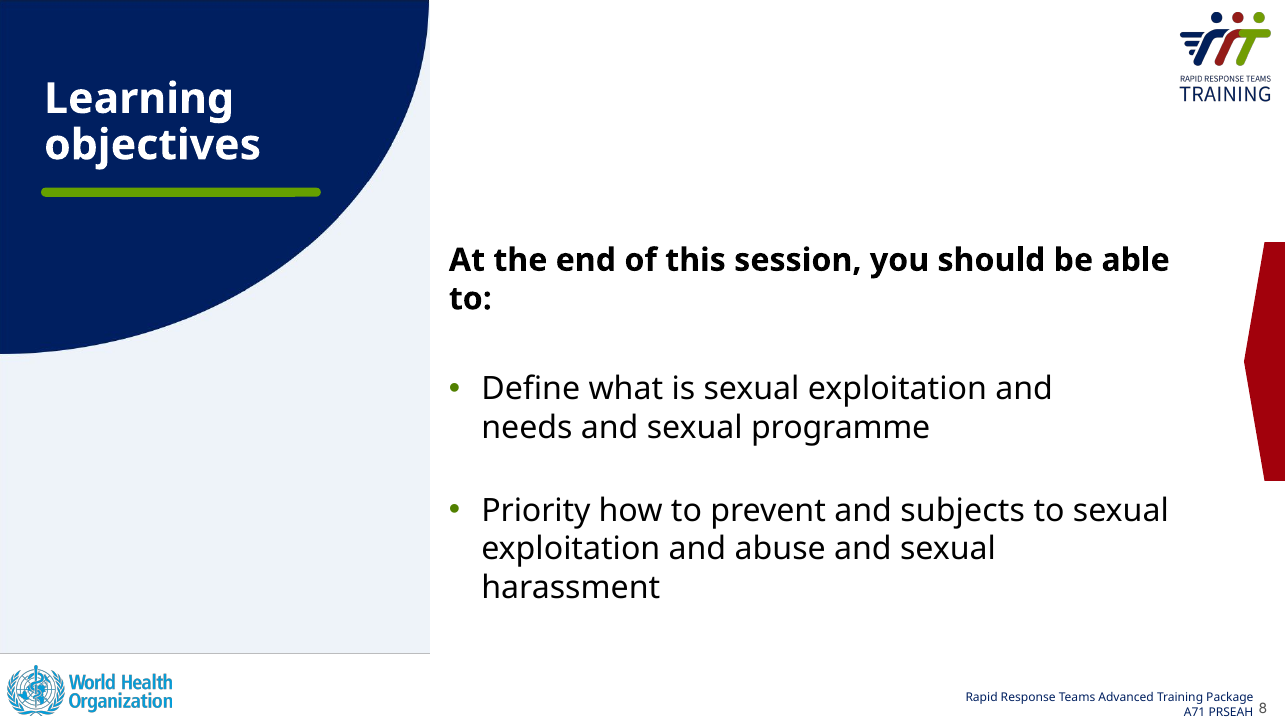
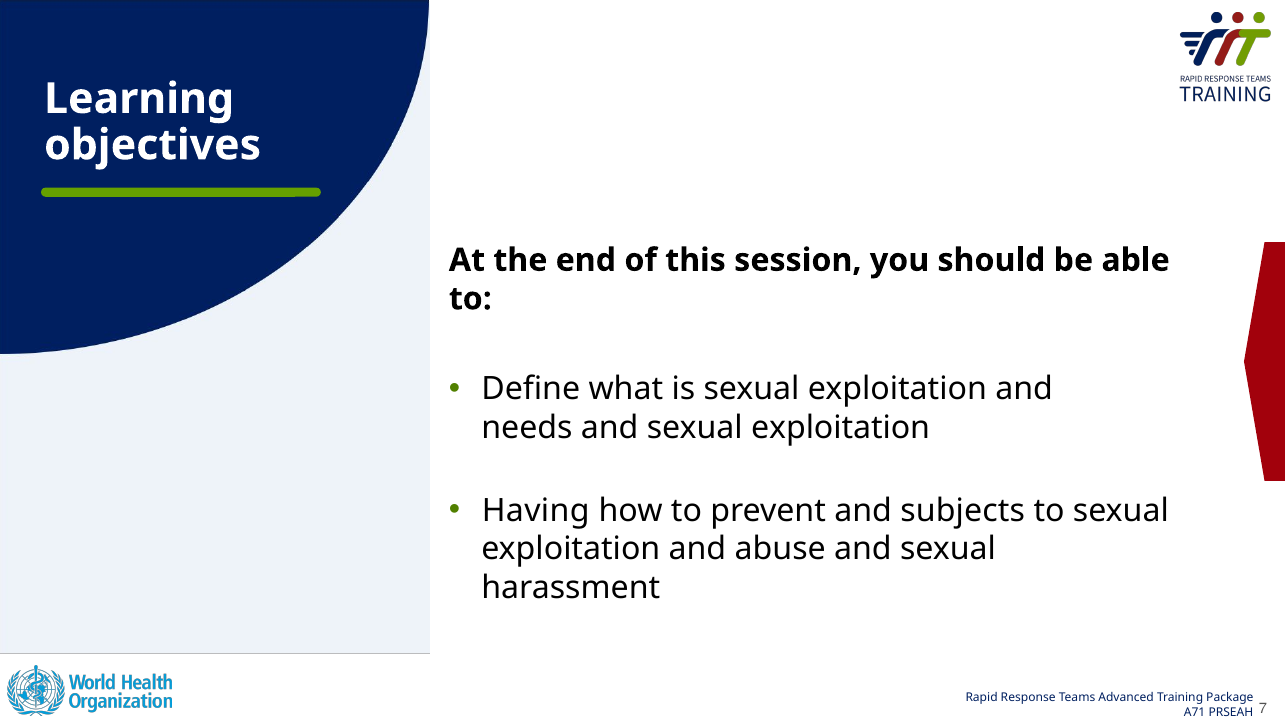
and sexual programme: programme -> exploitation (841, 428)
Priority: Priority -> Having (536, 510)
8: 8 -> 7 (1263, 709)
